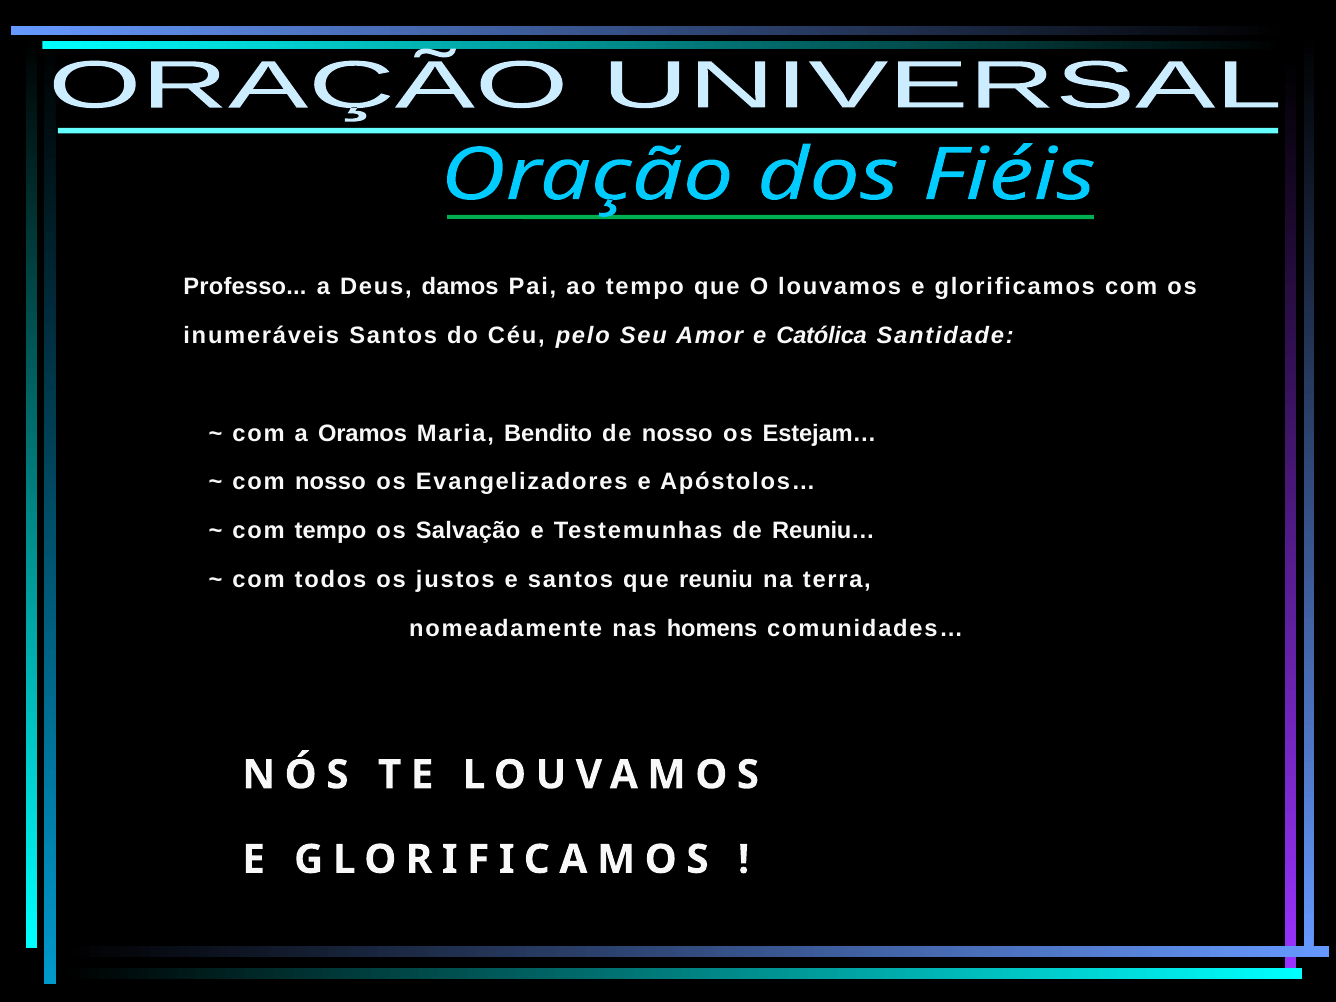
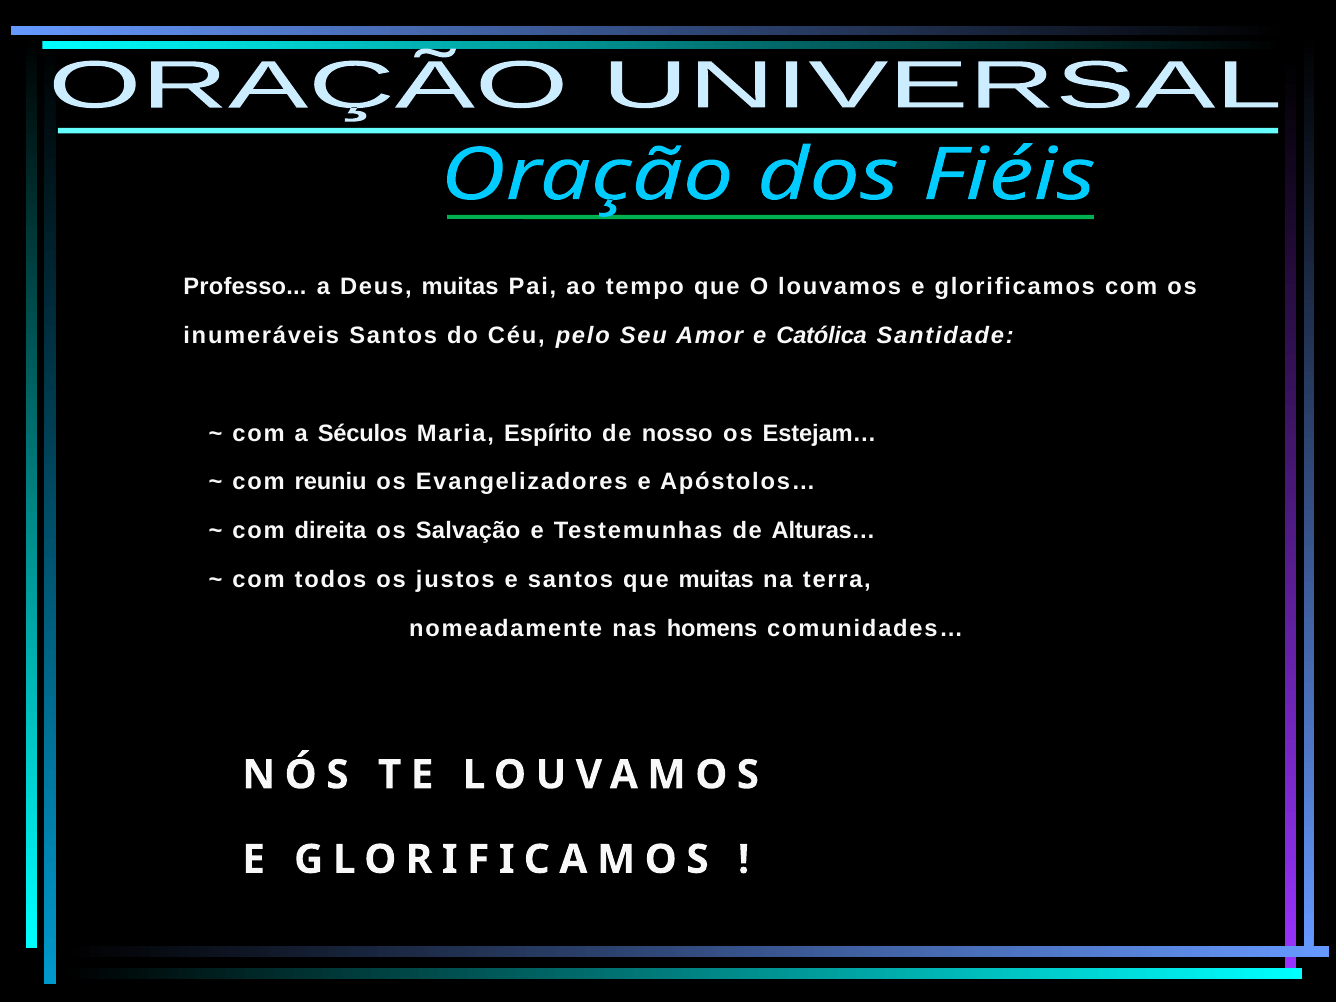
Deus damos: damos -> muitas (460, 286)
Oramos: Oramos -> Séculos (363, 433)
Bendito: Bendito -> Espírito (548, 433)
com nosso: nosso -> reuniu (331, 482)
com tempo: tempo -> direita (330, 531)
Reuniu…: Reuniu… -> Alturas… (824, 531)
que reuniu: reuniu -> muitas (716, 580)
